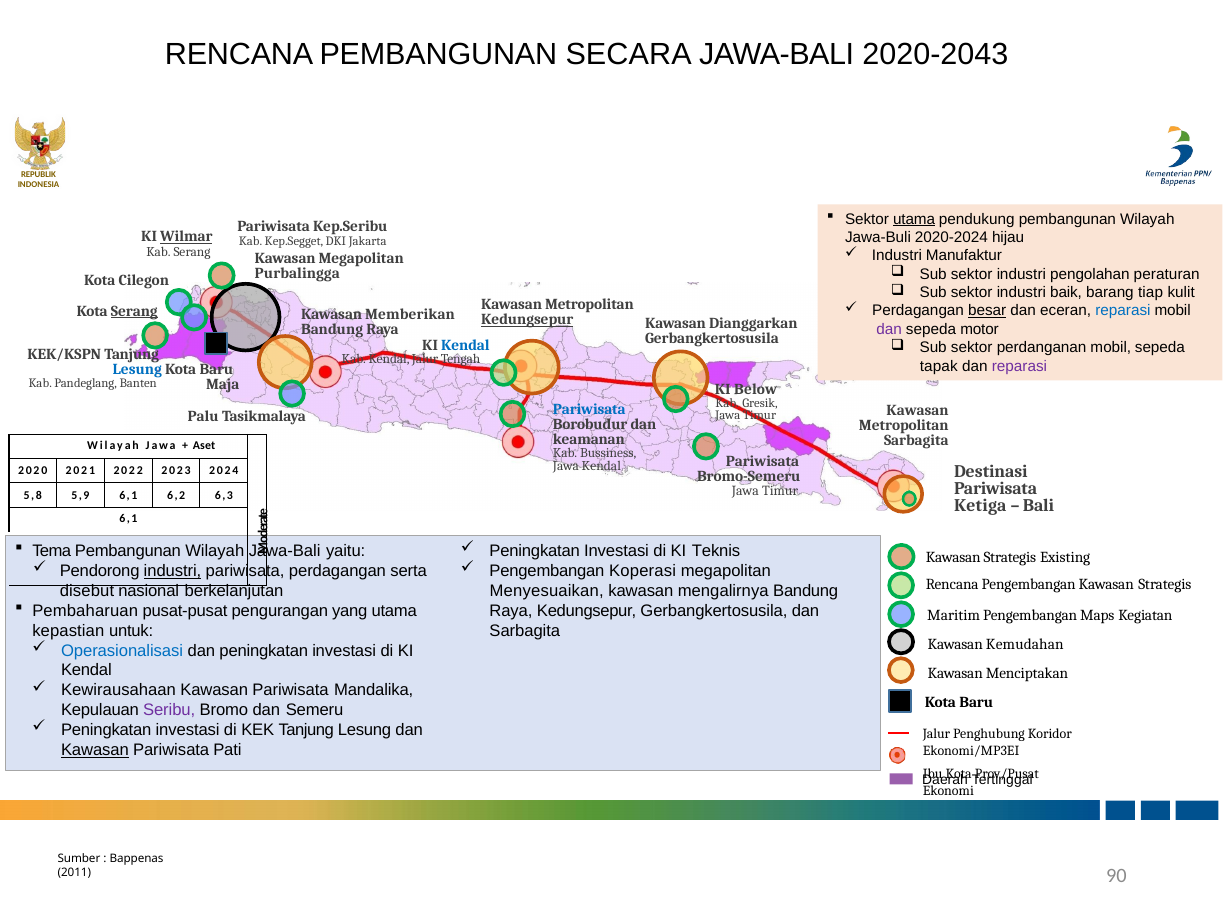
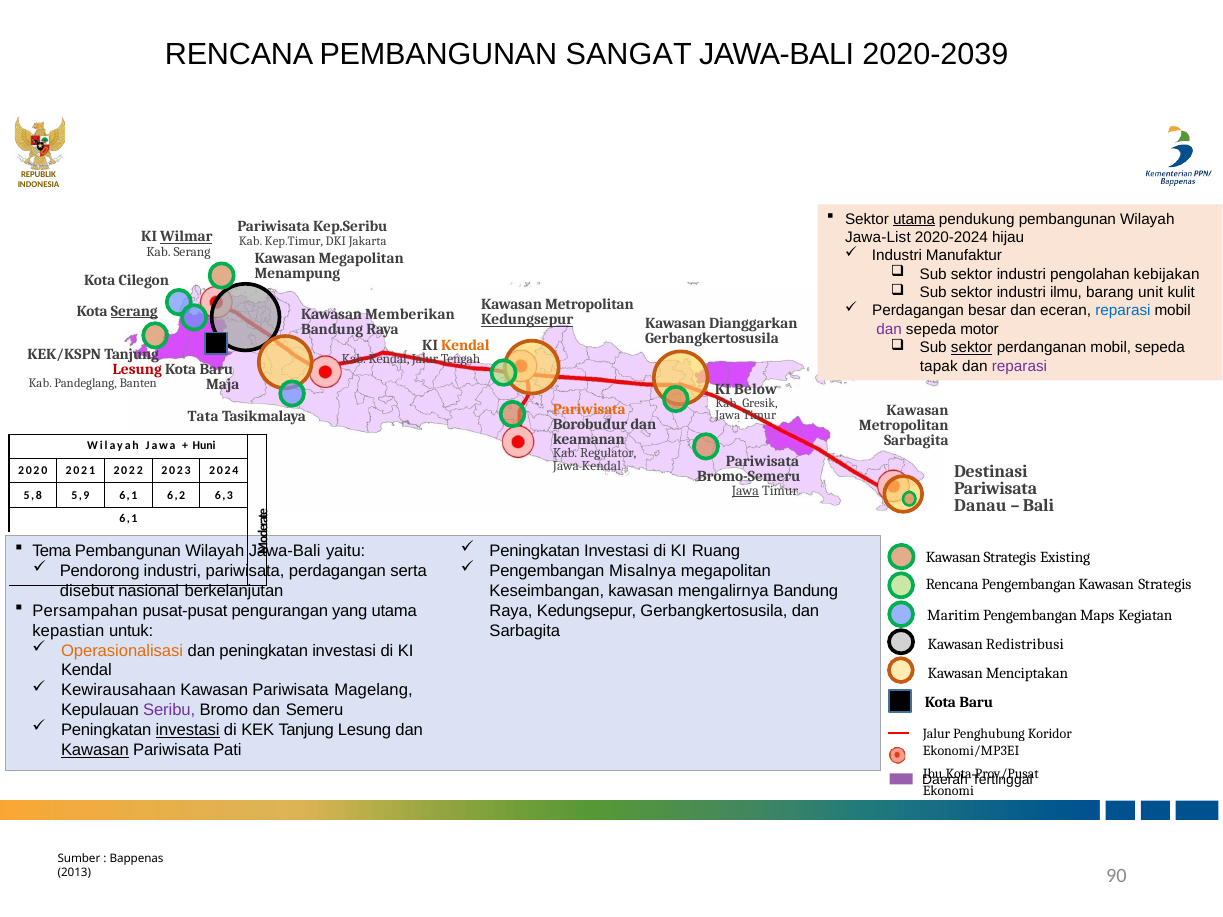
SECARA: SECARA -> SANGAT (629, 55)
2020-2043: 2020-2043 -> 2020-2039 (935, 55)
Jawa-Buli: Jawa-Buli -> Jawa-List (878, 238)
Kep.Segget: Kep.Segget -> Kep.Timur (294, 241)
peraturan: peraturan -> kebijakan (1167, 274)
Purbalingga: Purbalingga -> Menampung (297, 273)
baik: baik -> ilmu (1066, 293)
tiap: tiap -> unit (1151, 293)
besar underline: present -> none (987, 311)
Kendal colour: blue -> orange (465, 345)
sektor underline: none -> present (972, 348)
Lesung colour: blue -> red (137, 369)
Pariwisata colour: blue -> orange (589, 410)
Palu: Palu -> Tata (203, 416)
Aset: Aset -> Huni (204, 446)
Bussiness: Bussiness -> Regulator (608, 453)
Jawa underline: none -> present (745, 491)
Ketiga: Ketiga -> Danau (980, 506)
Teknis: Teknis -> Ruang (716, 551)
industri underline: present -> none (173, 571)
Koperasi: Koperasi -> Misalnya (643, 571)
Menyesuaikan: Menyesuaikan -> Keseimbangan (547, 591)
Pembaharuan: Pembaharuan -> Persampahan (85, 611)
Kemudahan: Kemudahan -> Redistribusi (1025, 645)
Operasionalisasi colour: blue -> orange (122, 651)
Mandalika: Mandalika -> Magelang (374, 691)
investasi underline: none -> present (188, 730)
2011: 2011 -> 2013 (74, 873)
